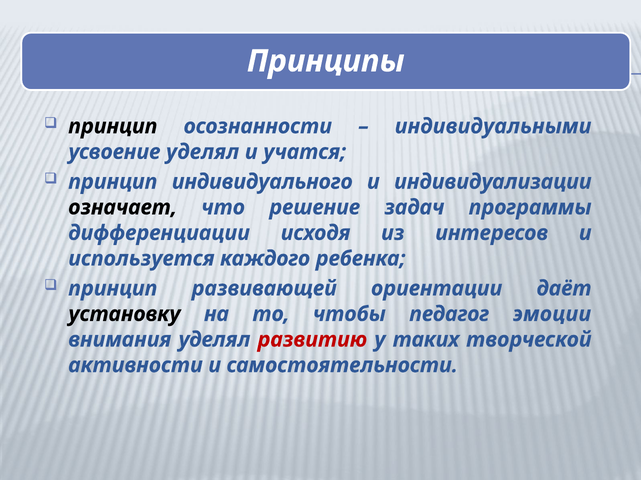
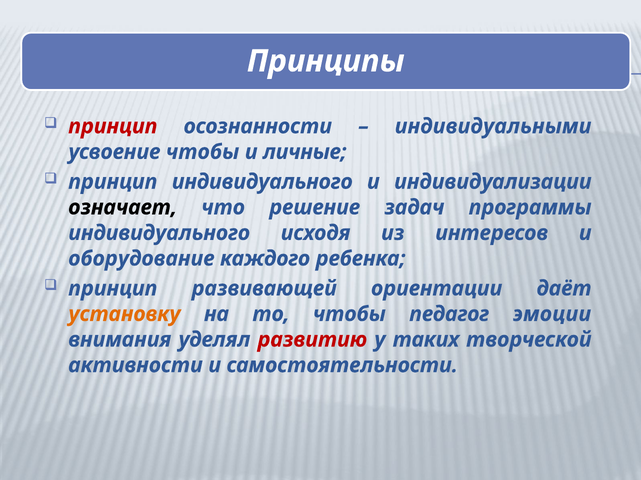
принцип colour: black -> red (113, 126)
усвоение уделял: уделял -> чтобы (203, 152)
учатся: учатся -> личные (305, 152)
дифференциации: дифференциации -> индивидуального (159, 233)
используется: используется -> оборудование (141, 259)
установку colour: black -> orange (124, 314)
